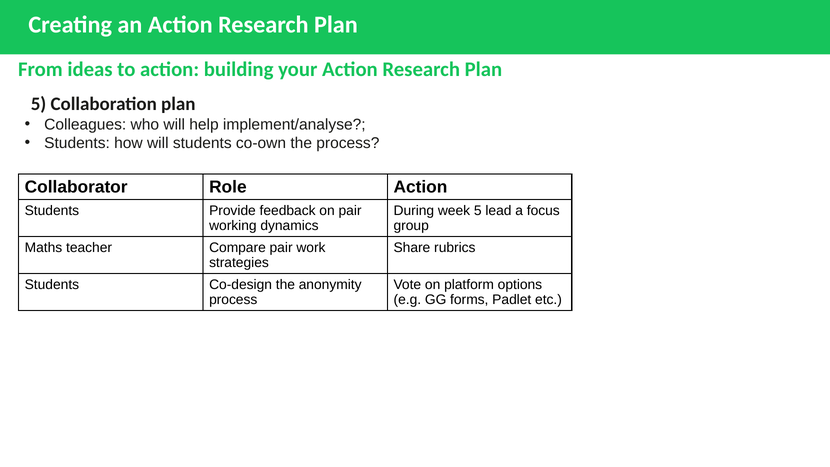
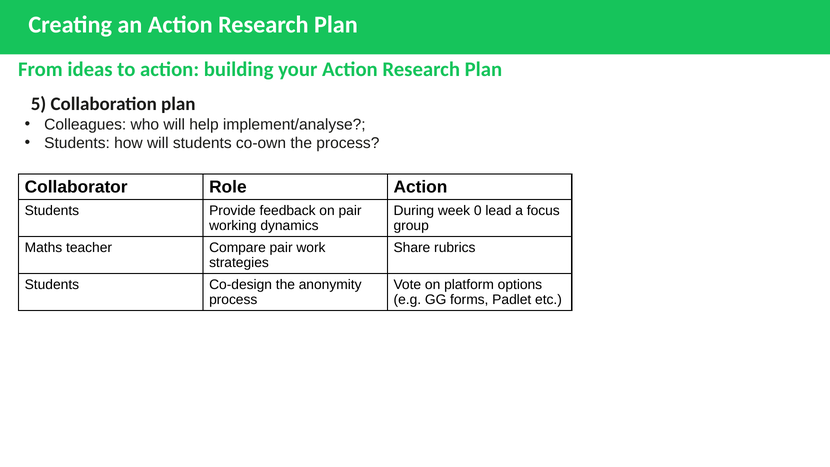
week 5: 5 -> 0 (478, 210)
